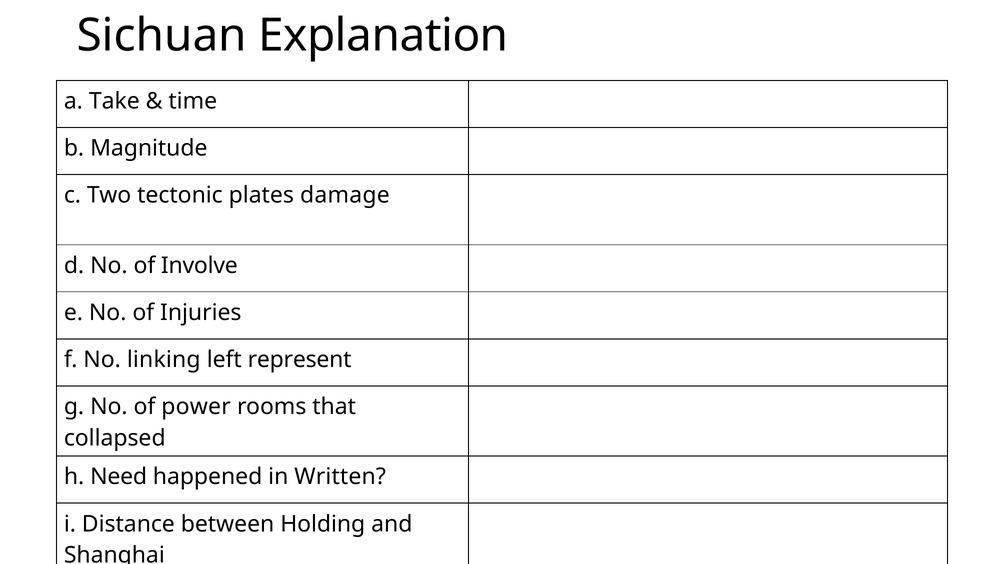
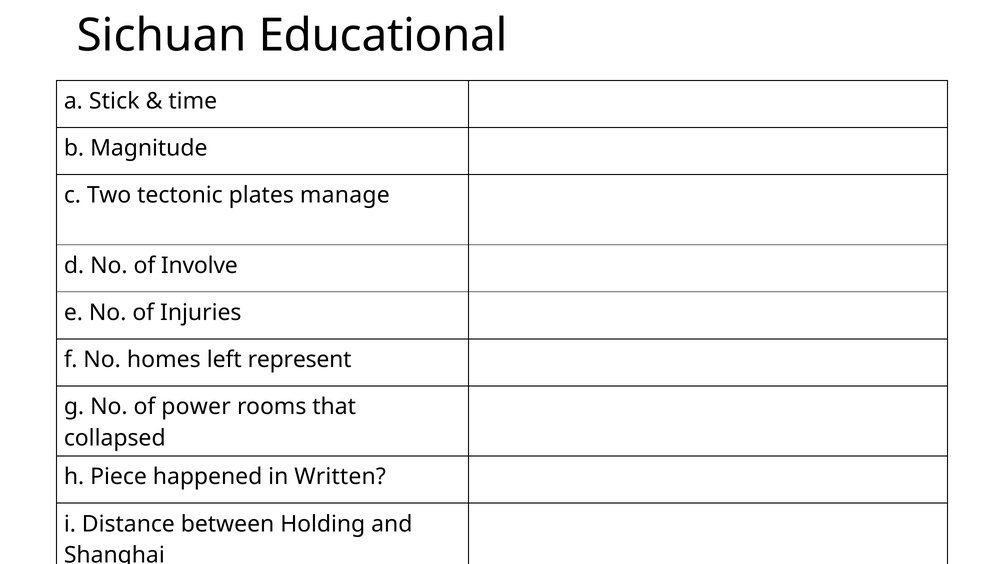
Explanation: Explanation -> Educational (383, 35)
Take: Take -> Stick (114, 101)
damage: damage -> manage (345, 196)
linking: linking -> homes (164, 360)
Need: Need -> Piece (119, 478)
